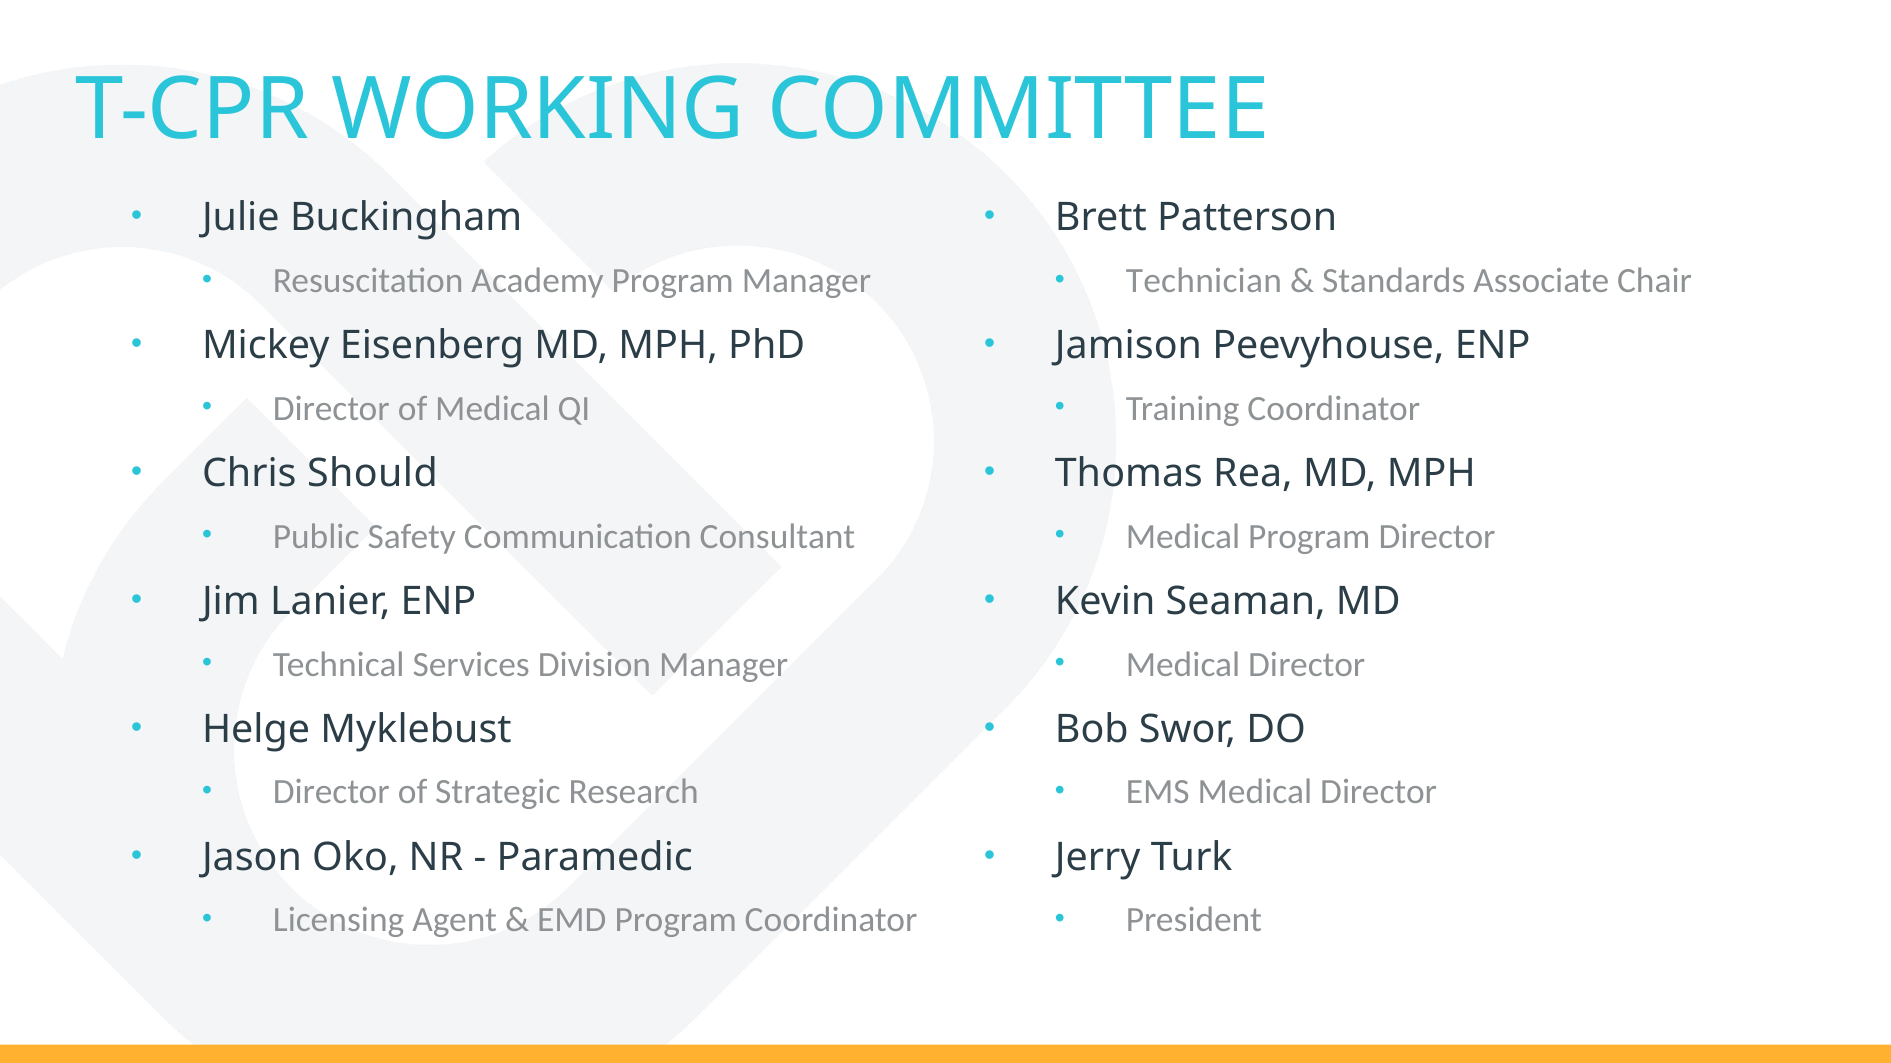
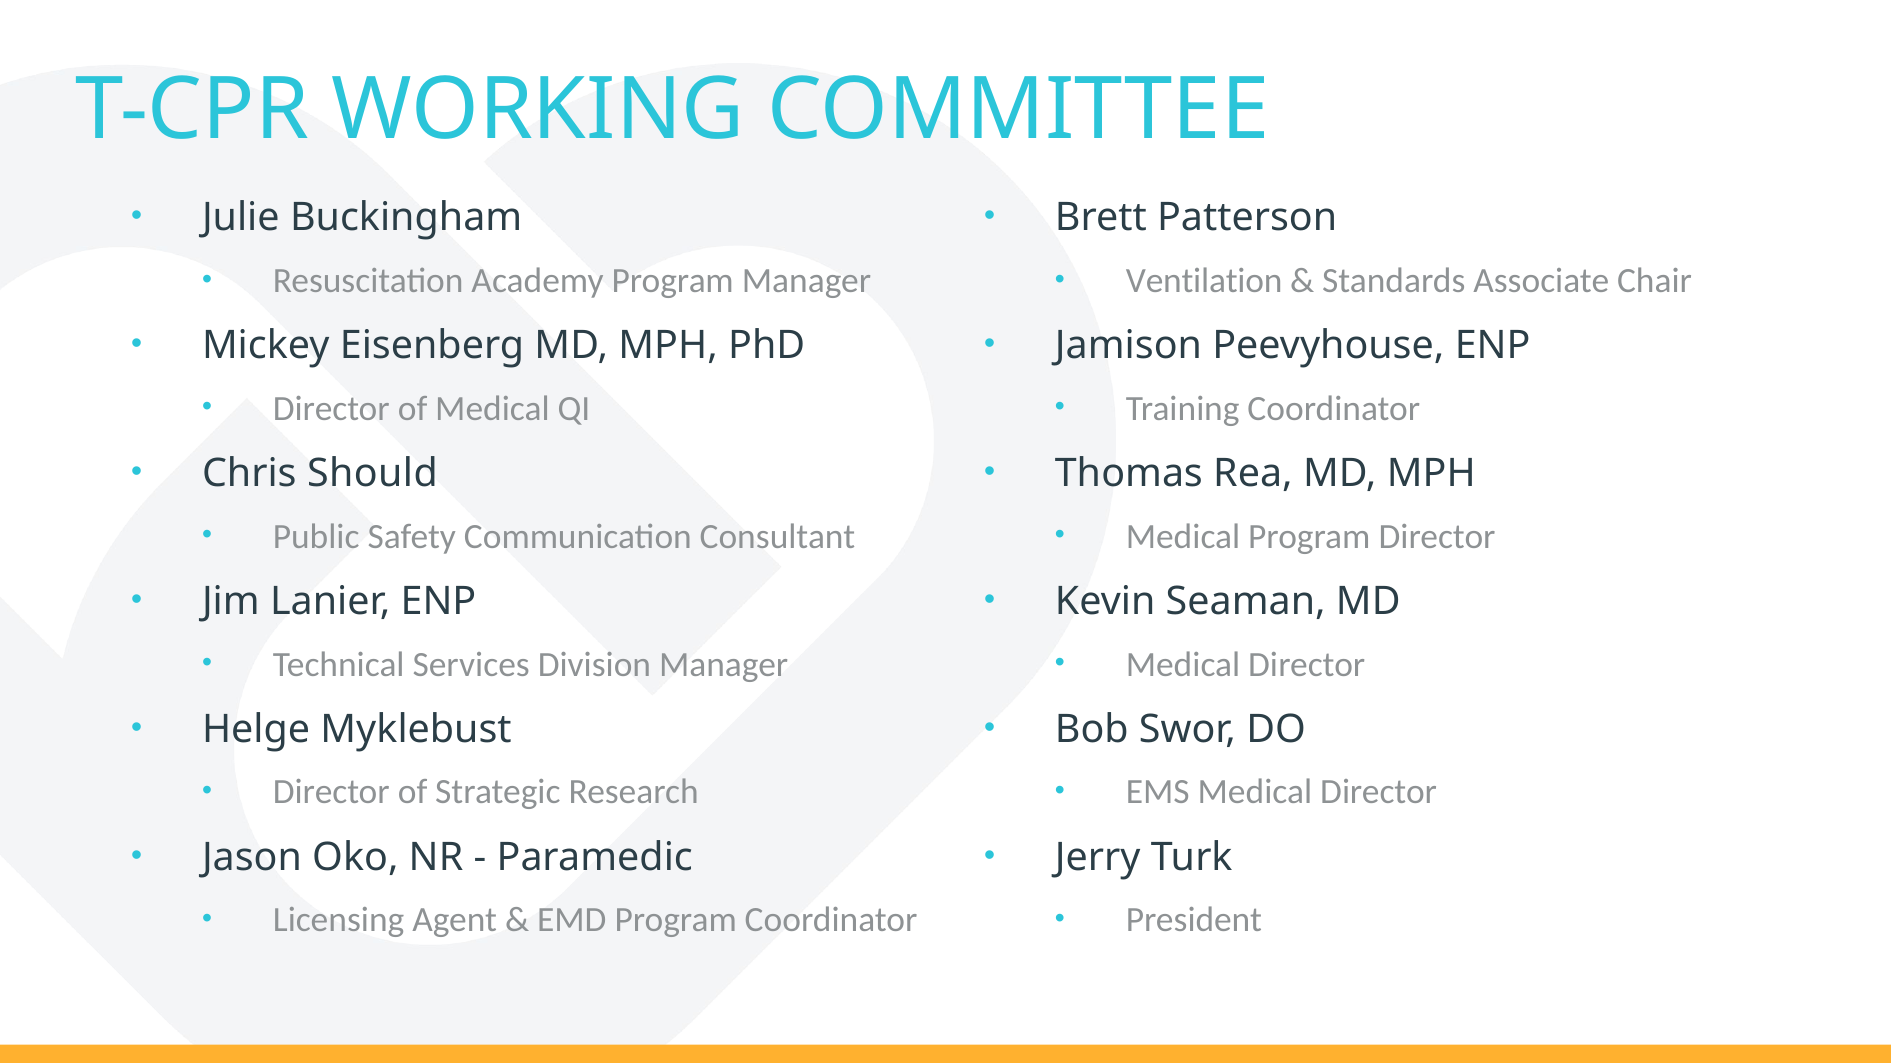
Technician: Technician -> Ventilation (1204, 281)
